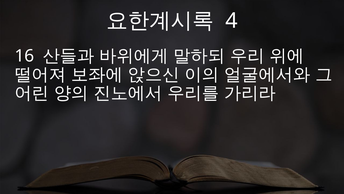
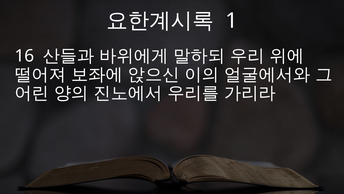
4: 4 -> 1 (232, 21)
